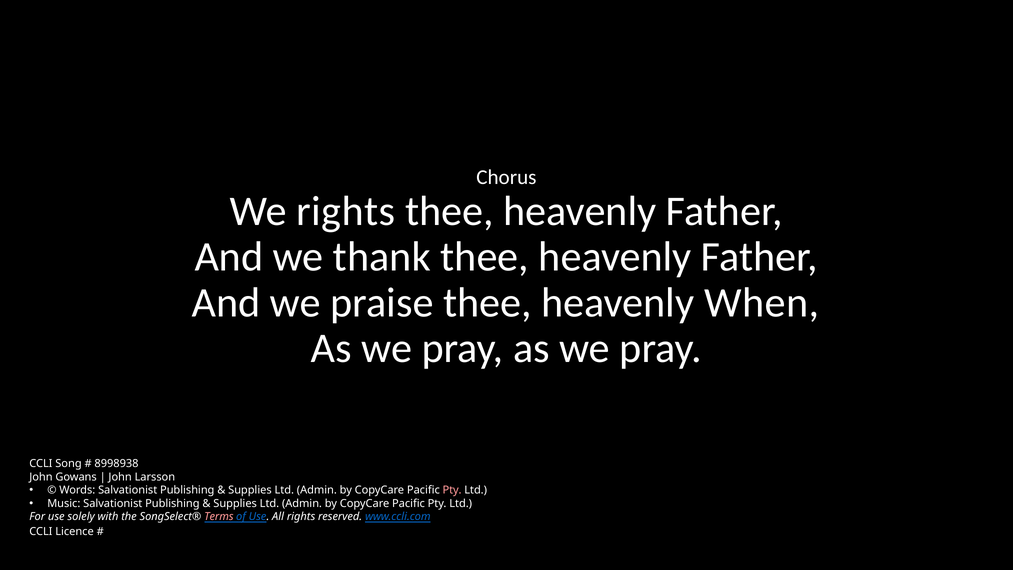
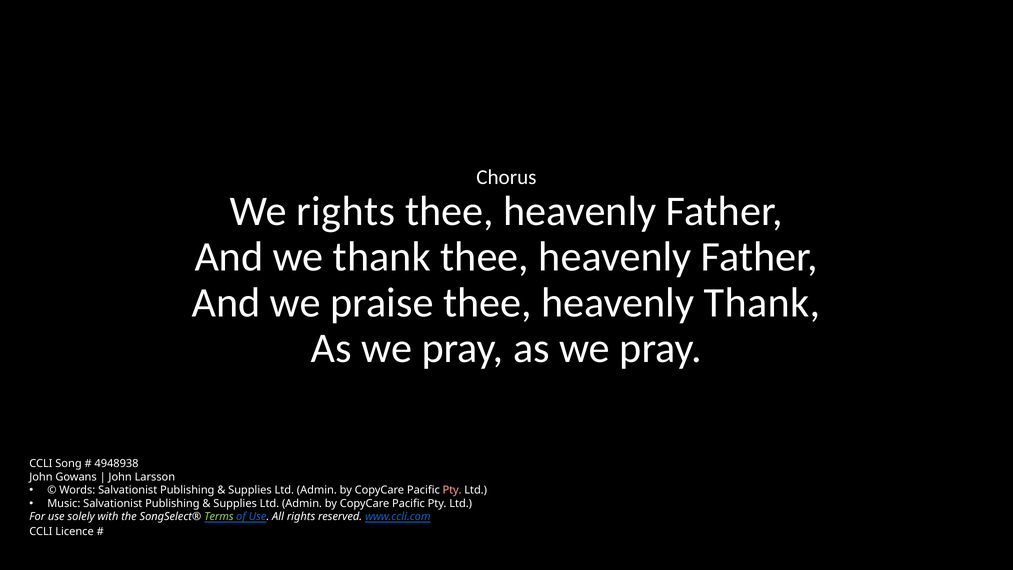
heavenly When: When -> Thank (762, 303)
8998938: 8998938 -> 4948938 (117, 464)
Terms colour: pink -> light green (219, 517)
